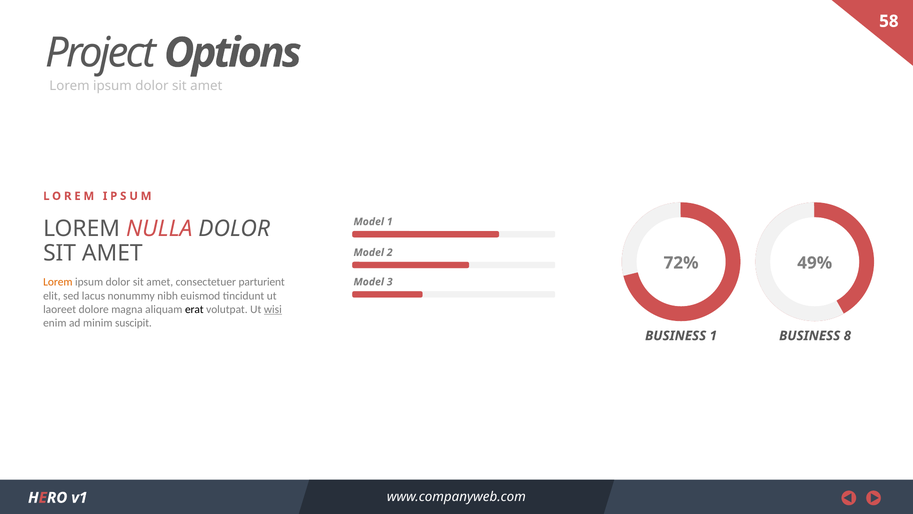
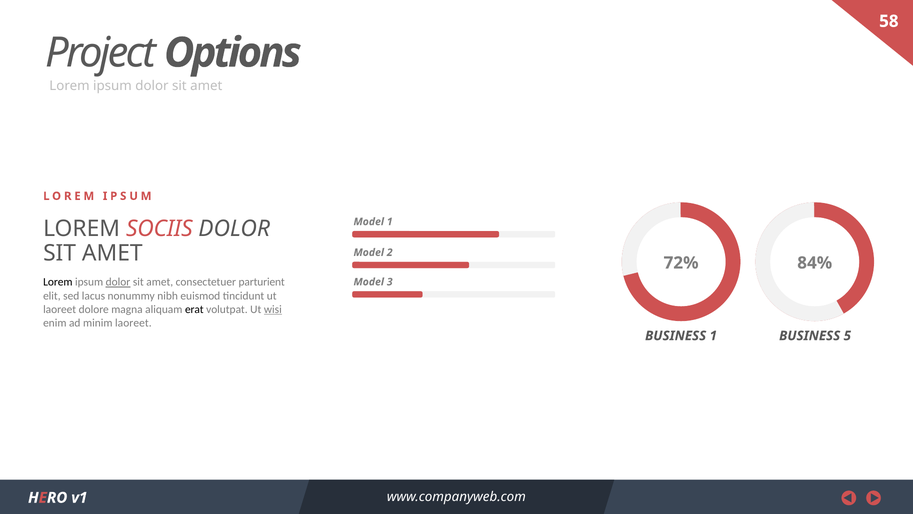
NULLA: NULLA -> SOCIIS (159, 229)
49%: 49% -> 84% (815, 263)
Lorem colour: orange -> black (58, 282)
dolor underline: none -> present (118, 282)
minim suscipit: suscipit -> laoreet (133, 323)
8: 8 -> 5 (847, 336)
